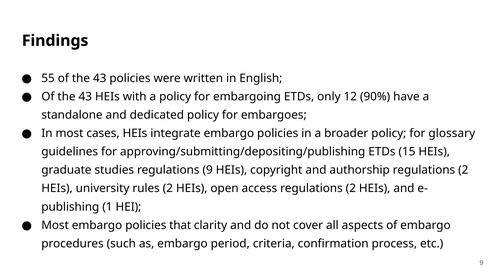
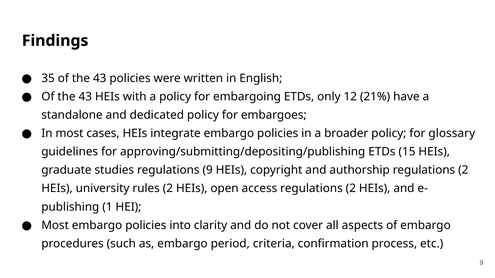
55: 55 -> 35 (48, 78)
90%: 90% -> 21% (375, 97)
that: that -> into (180, 226)
